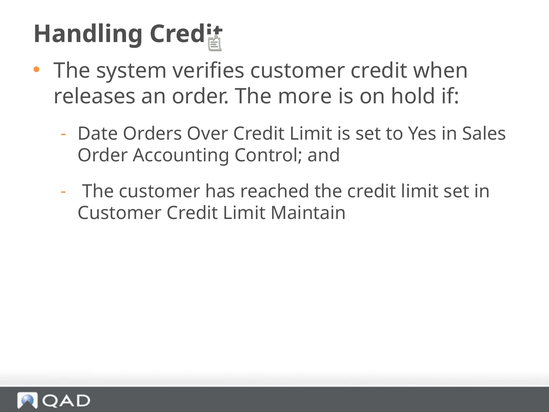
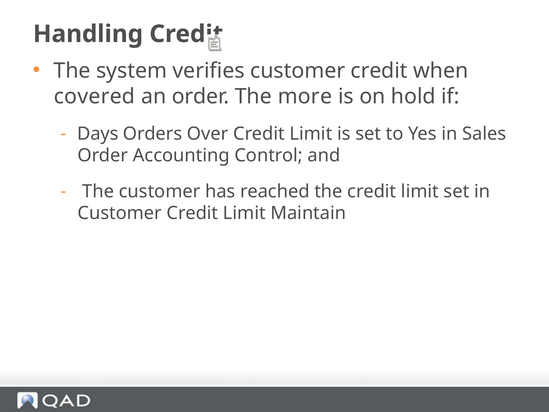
releases: releases -> covered (94, 96)
Date: Date -> Days (98, 134)
